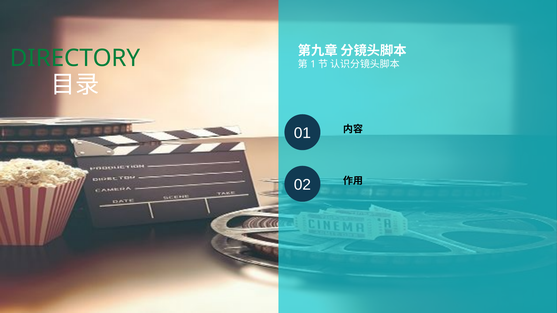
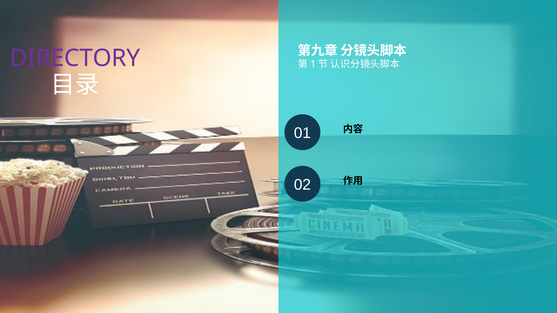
DIRECTORY colour: green -> purple (75, 58)
